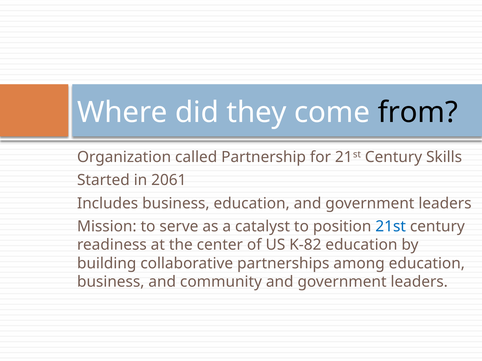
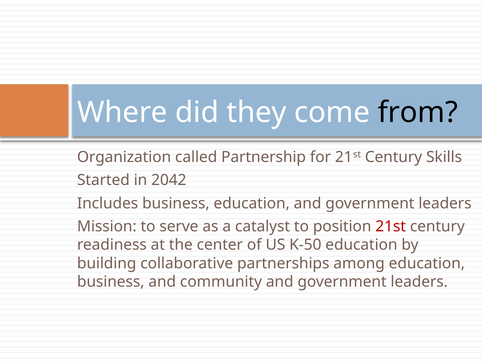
2061: 2061 -> 2042 (169, 180)
21st colour: blue -> red (391, 227)
K-82: K-82 -> K-50 (305, 245)
